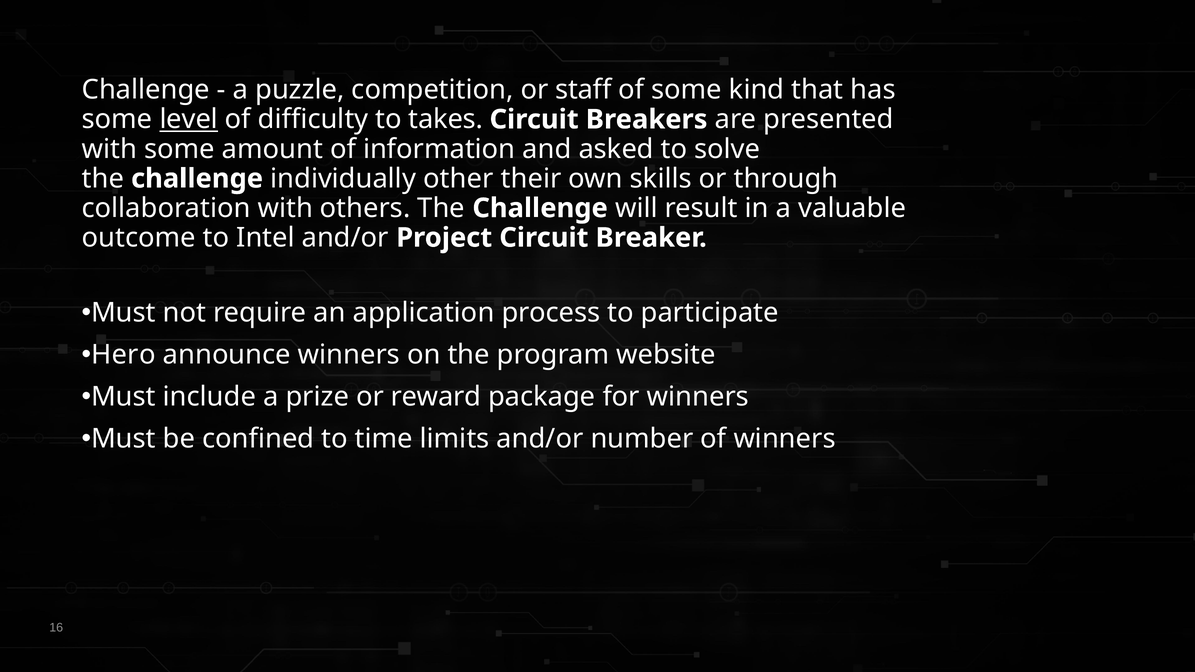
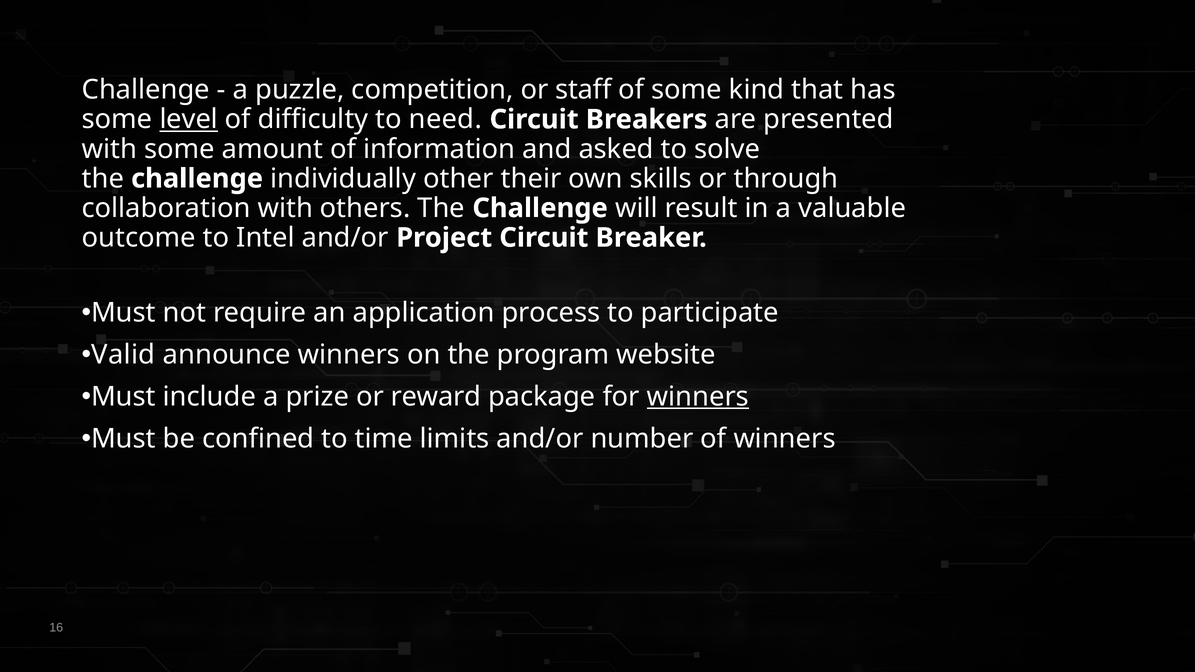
takes: takes -> need (445, 119)
Hero: Hero -> Valid (123, 355)
winners underline: none -> present (698, 397)
